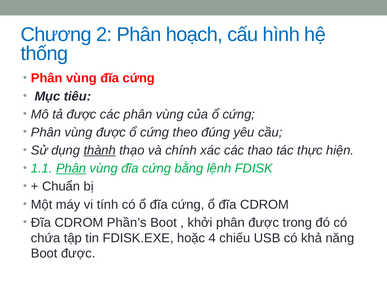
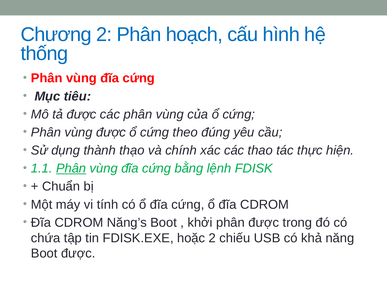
thành underline: present -> none (100, 151)
Phần’s: Phần’s -> Năng’s (127, 223)
hoặc 4: 4 -> 2 (212, 238)
